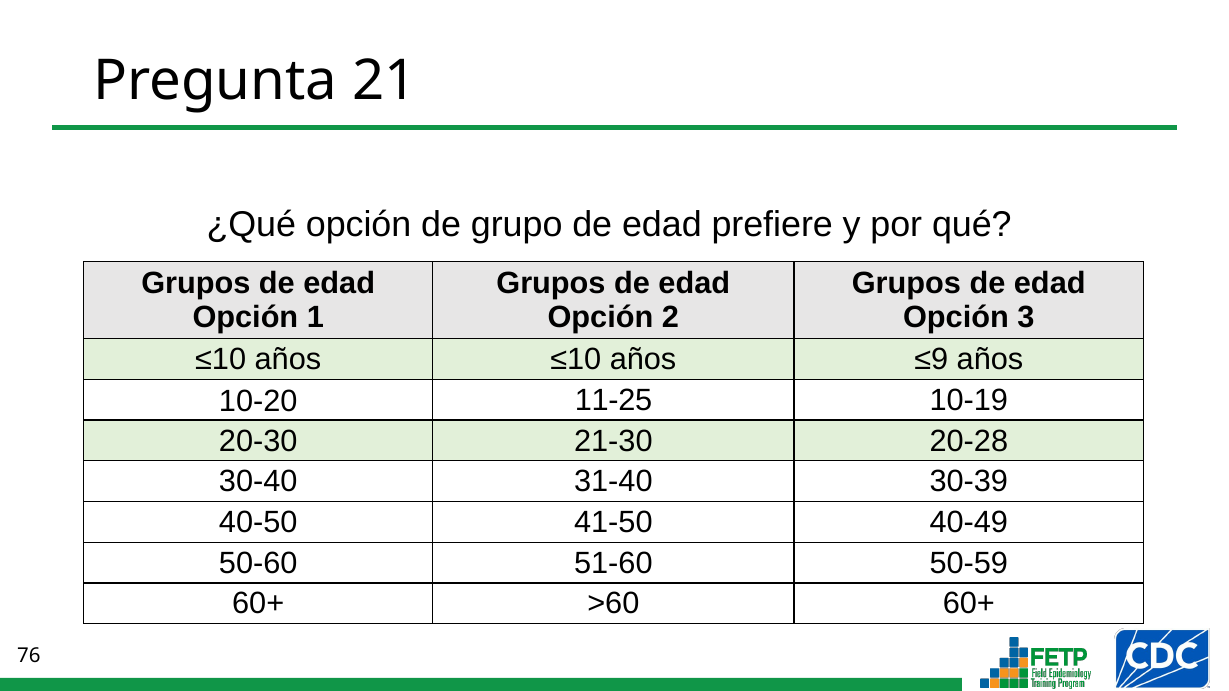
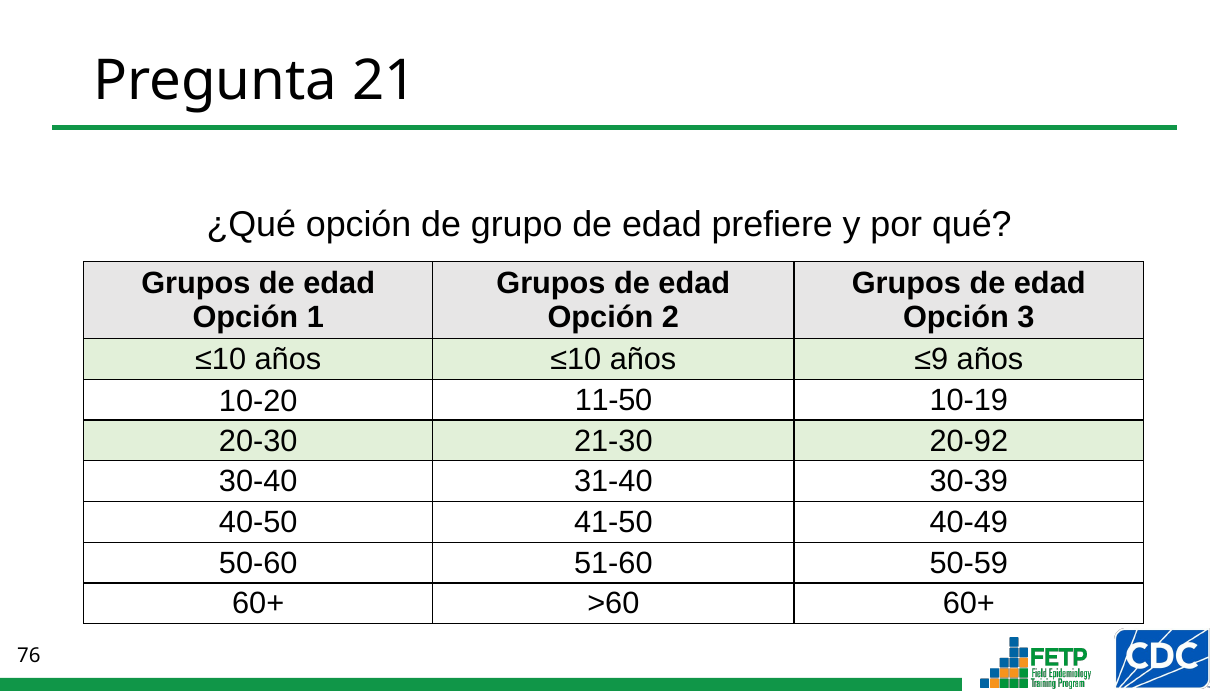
11-25: 11-25 -> 11-50 (614, 400)
20-28: 20-28 -> 20-92 (969, 441)
